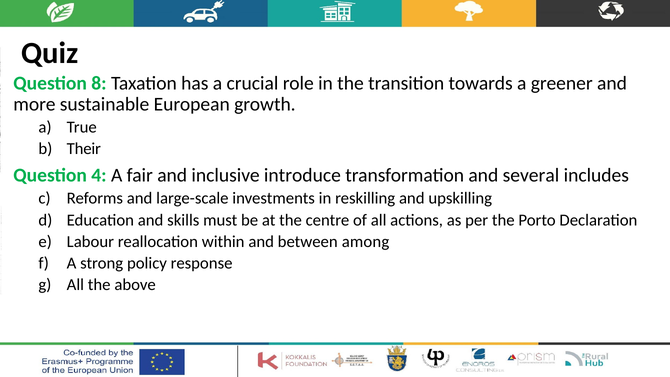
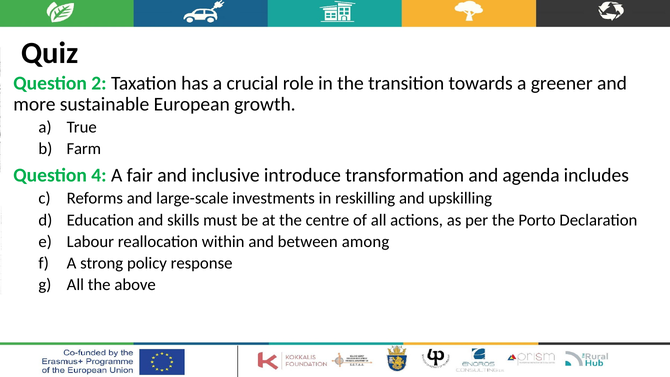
8: 8 -> 2 (99, 83)
Their: Their -> Farm (84, 149)
several: several -> agenda (531, 175)
